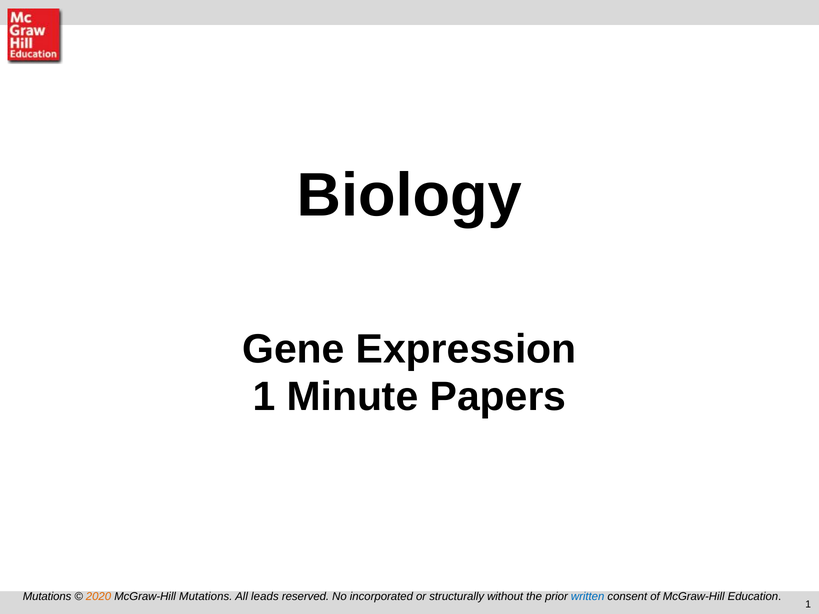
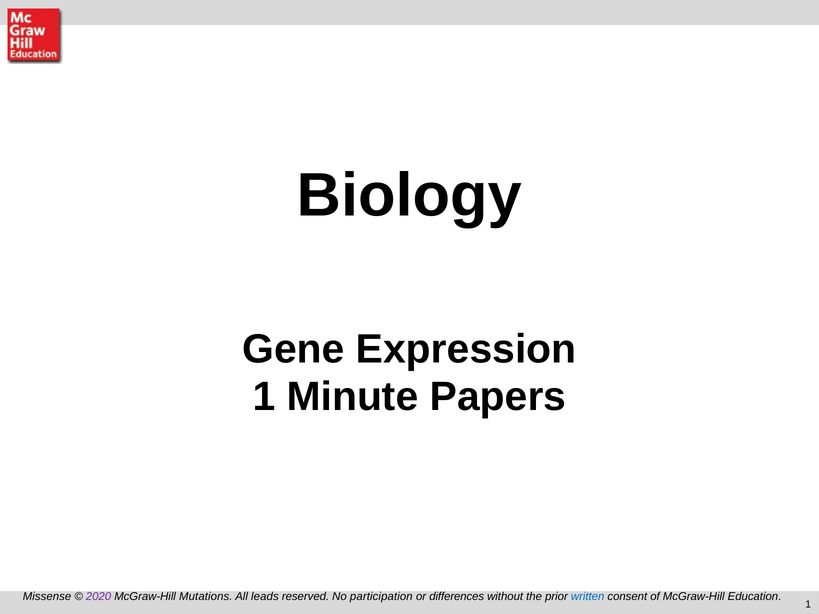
Mutations: Mutations -> Missense (47, 597)
2020 colour: orange -> purple (98, 597)
incorporated: incorporated -> participation (381, 597)
structurally: structurally -> differences (457, 597)
